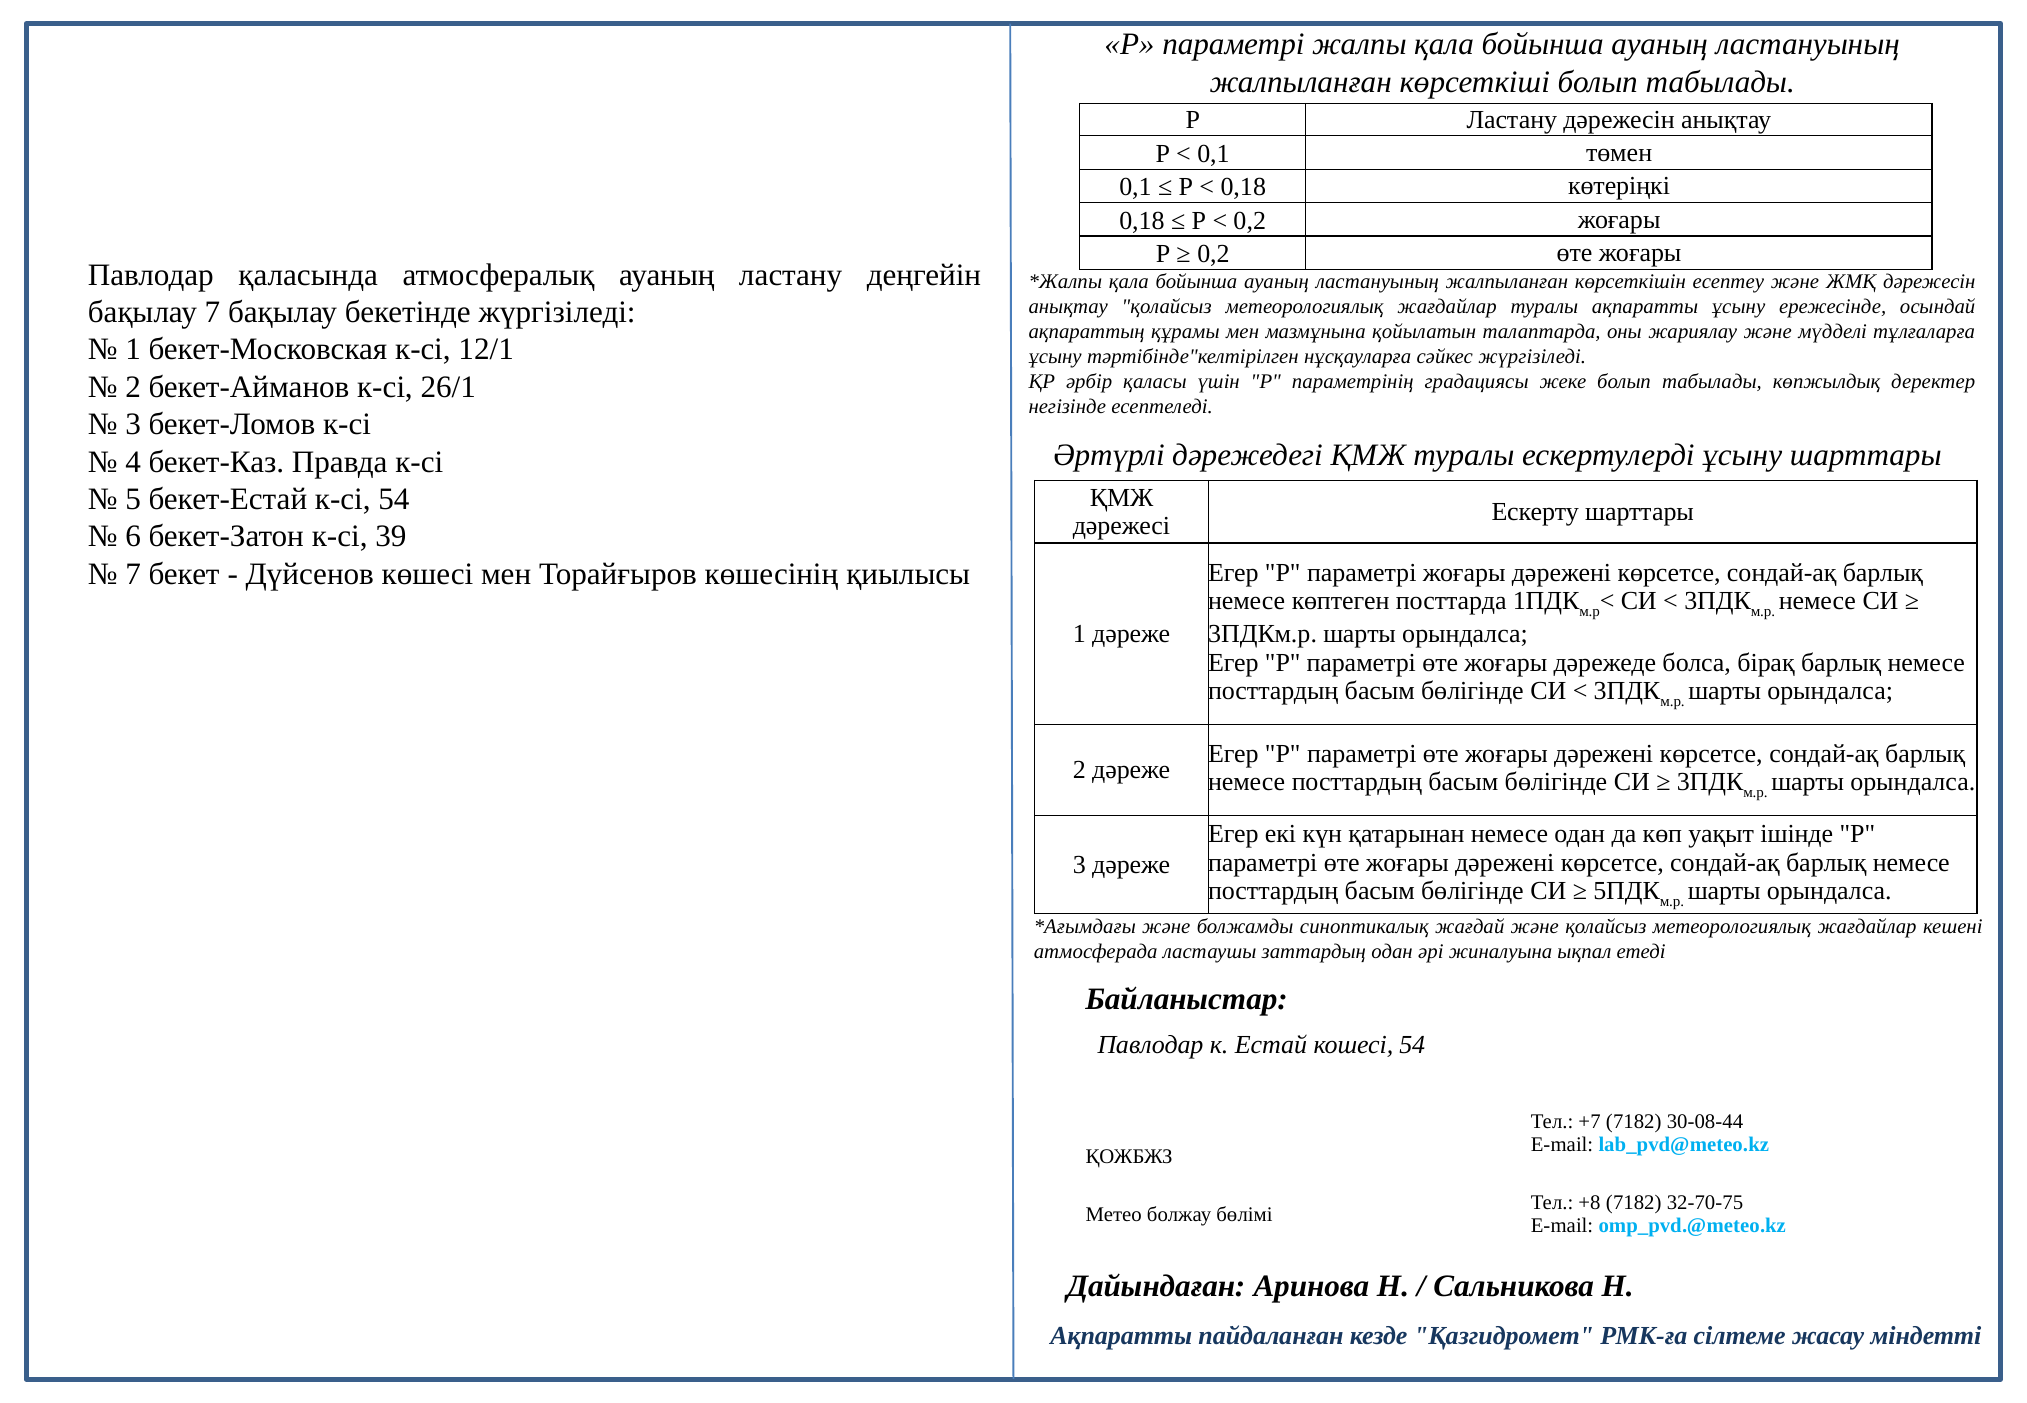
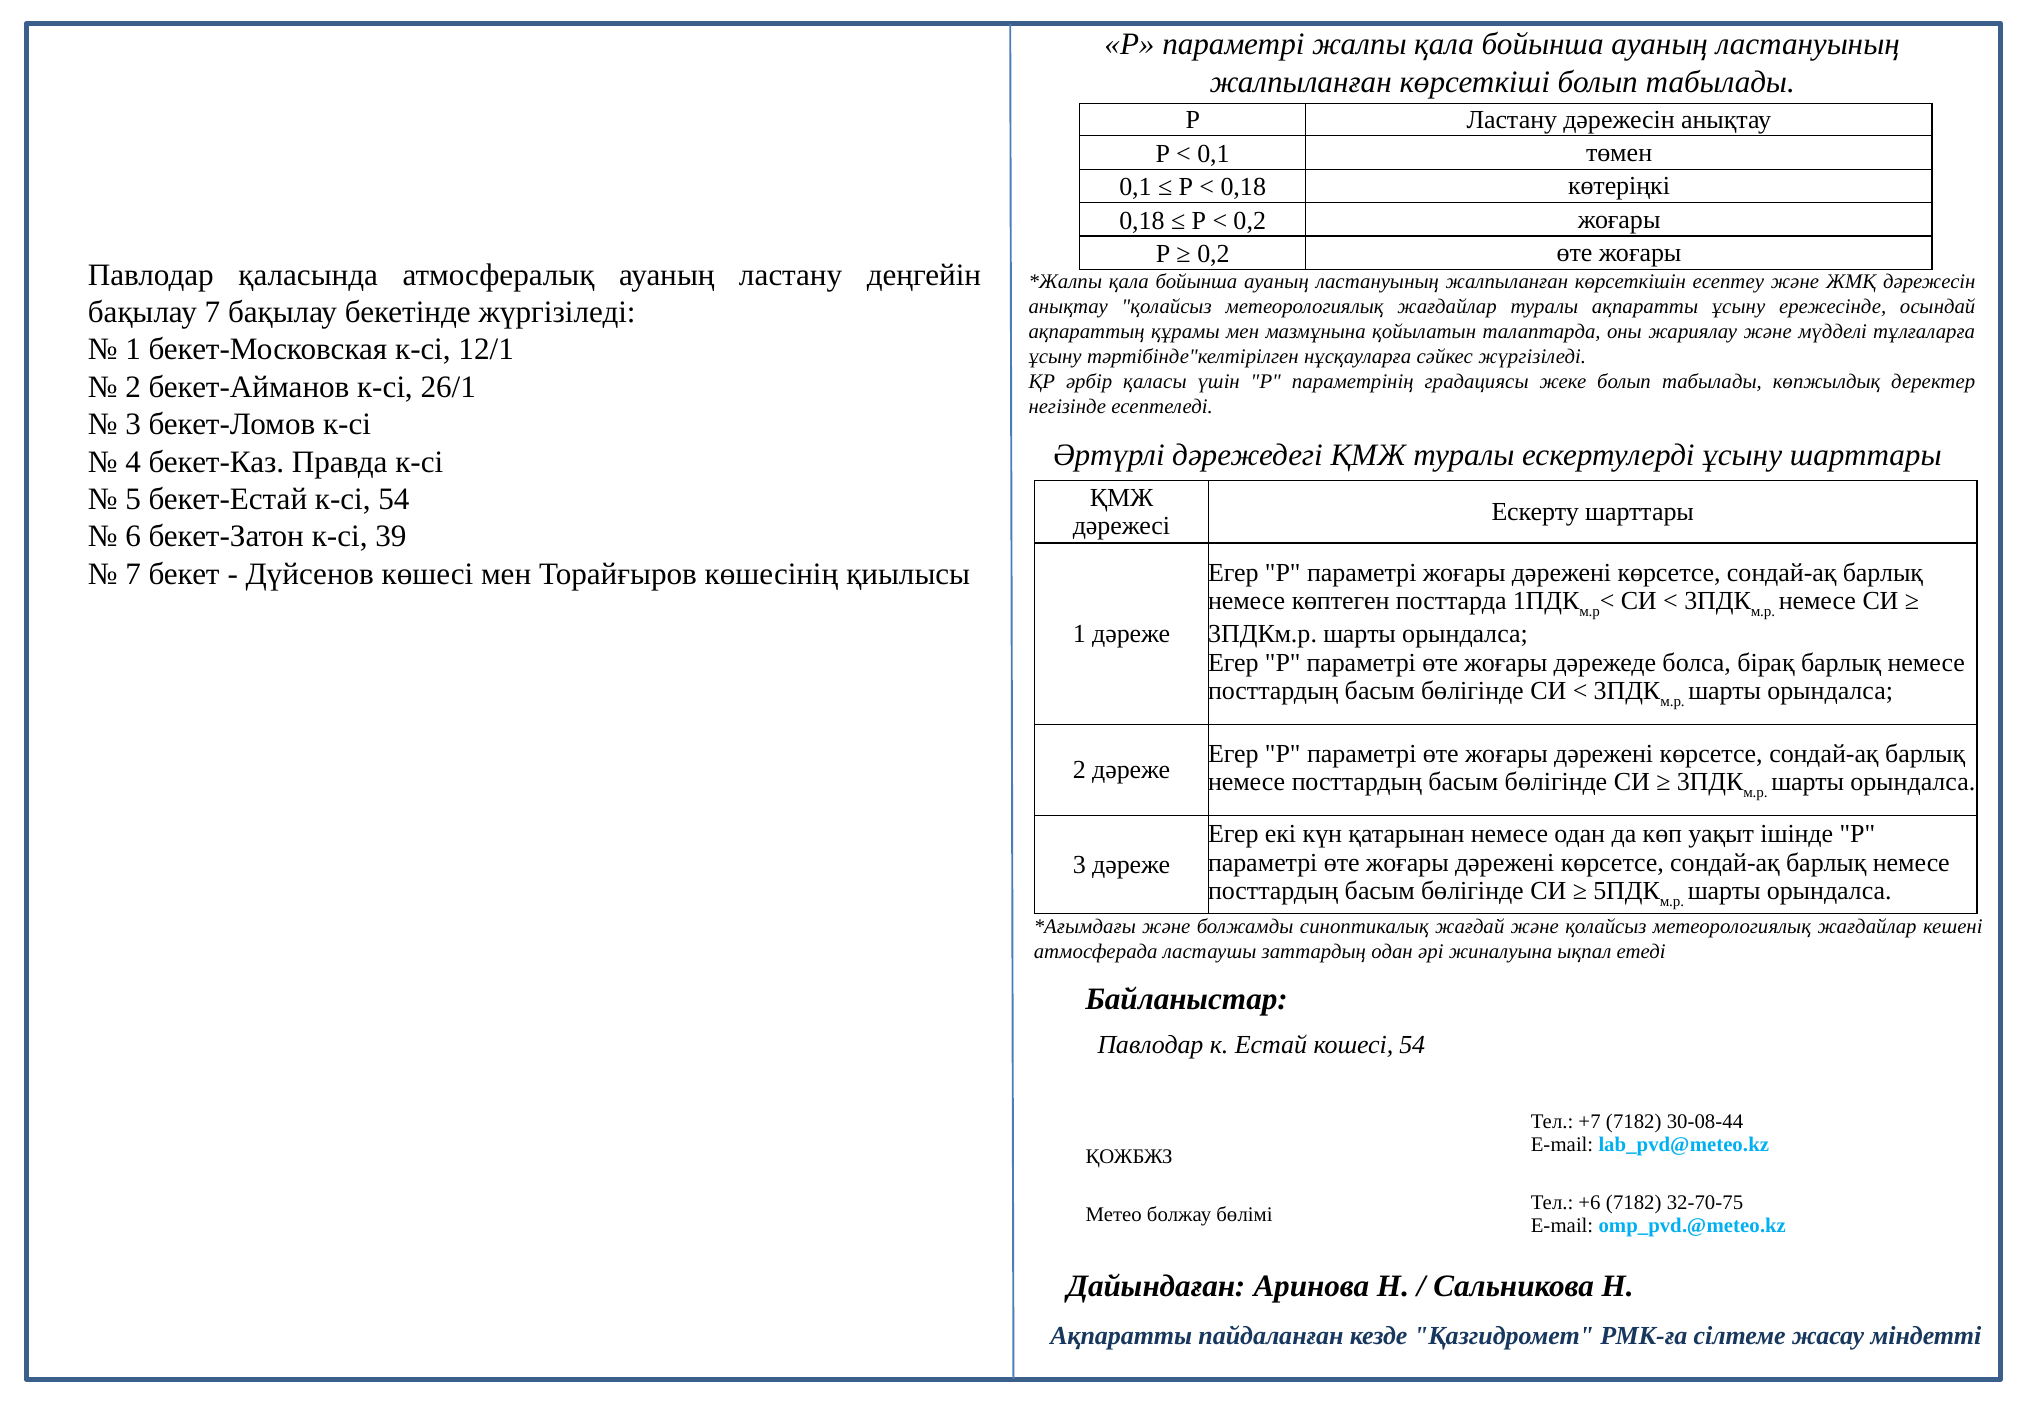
+8: +8 -> +6 (1590, 1203)
